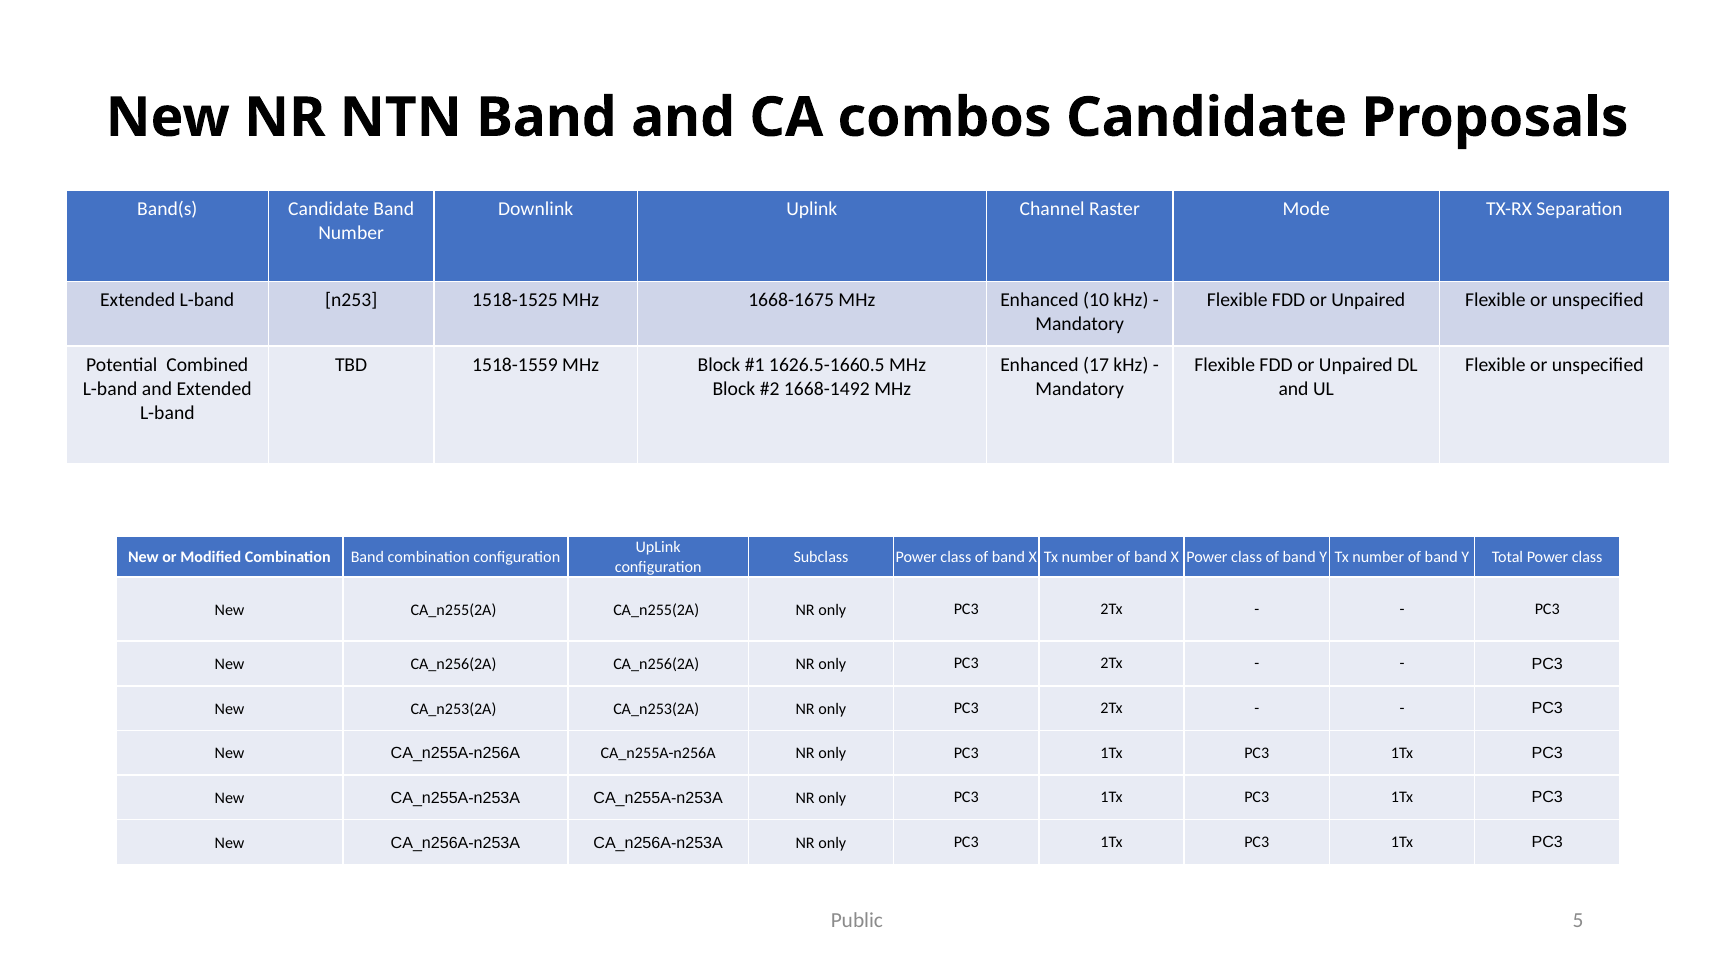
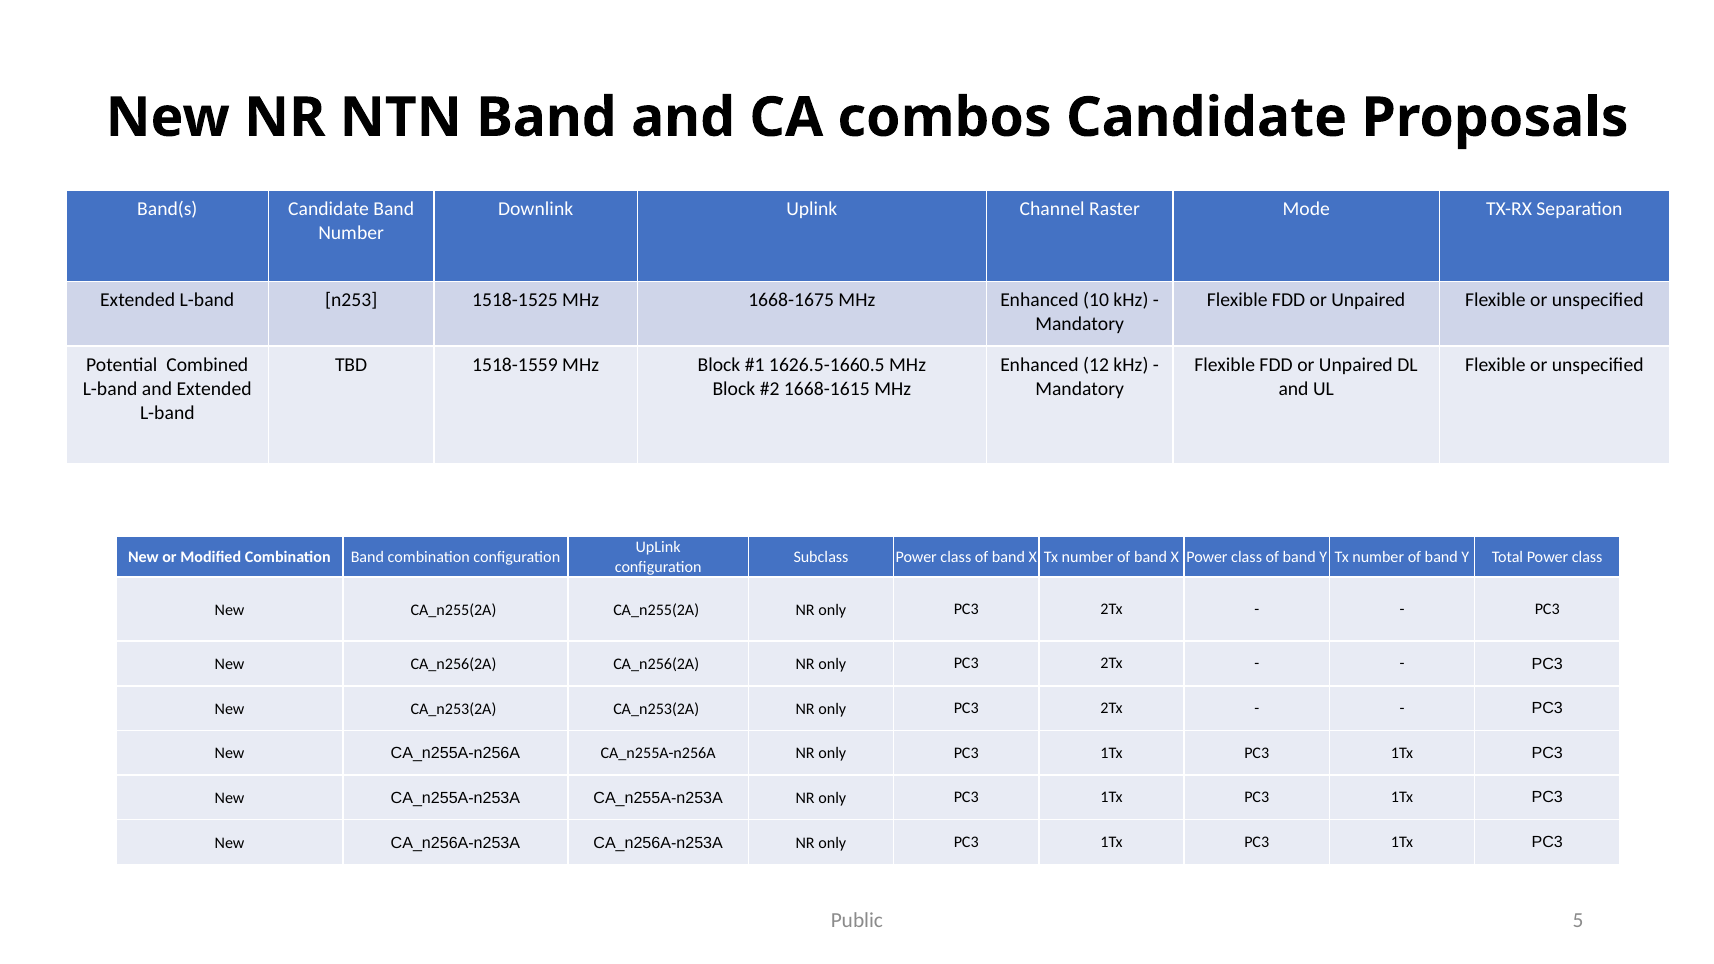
17: 17 -> 12 (1096, 365)
1668-1492: 1668-1492 -> 1668-1615 (827, 389)
